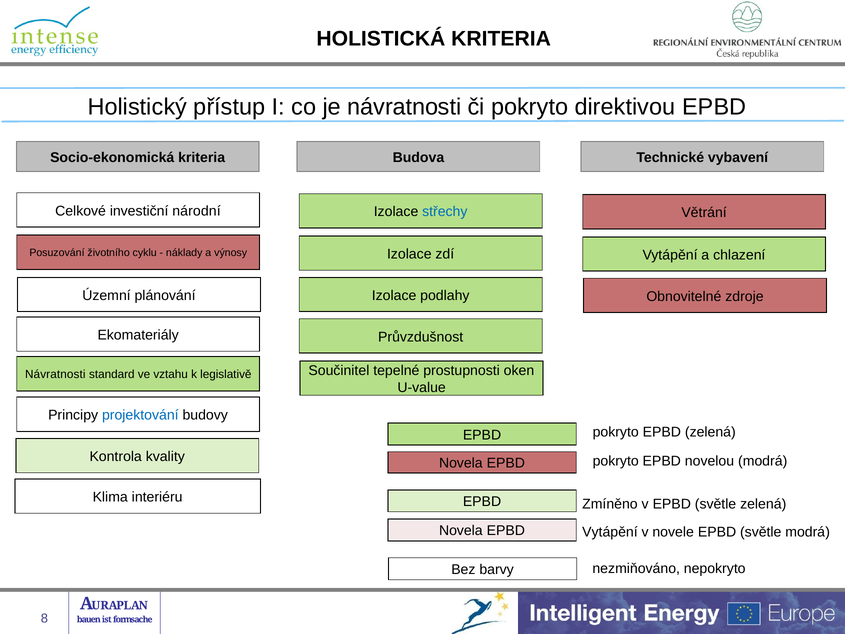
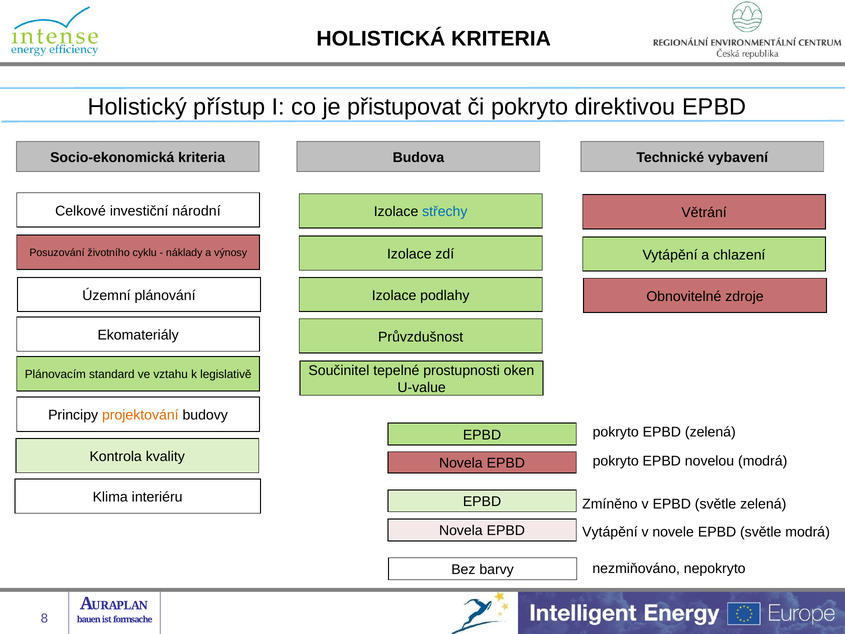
je návratnosti: návratnosti -> přistupovat (404, 107)
Návratnosti: Návratnosti -> Plánovacím (55, 374)
projektování colour: blue -> orange (140, 415)
